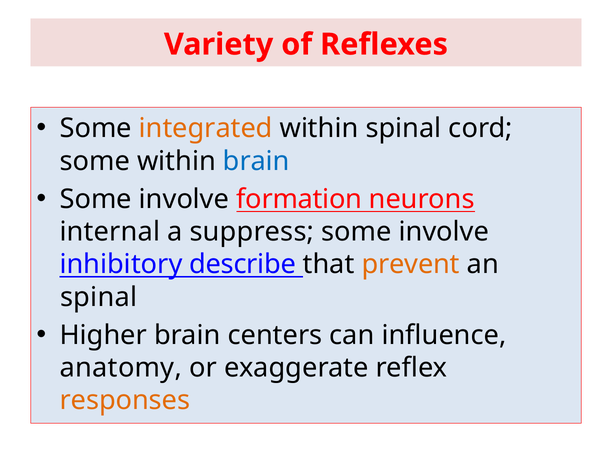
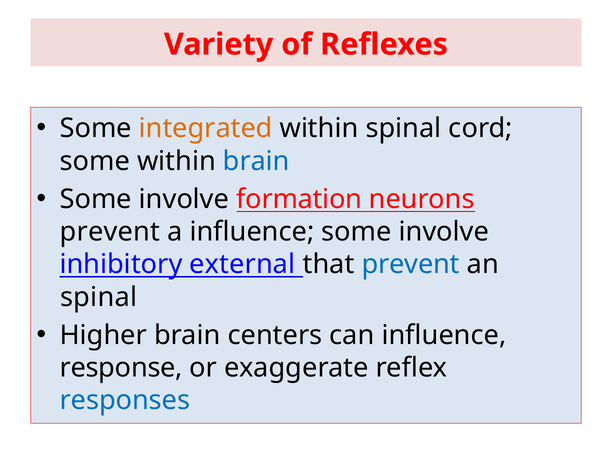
internal: internal -> prevent (110, 232)
a suppress: suppress -> influence (252, 232)
describe: describe -> external (242, 264)
prevent colour: orange -> blue (411, 264)
anatomy: anatomy -> response (121, 368)
responses colour: orange -> blue (125, 400)
